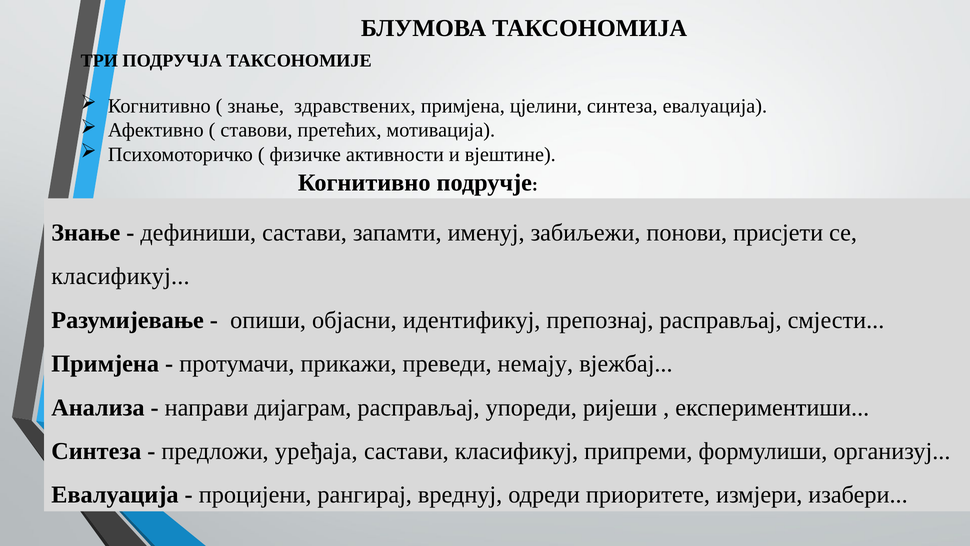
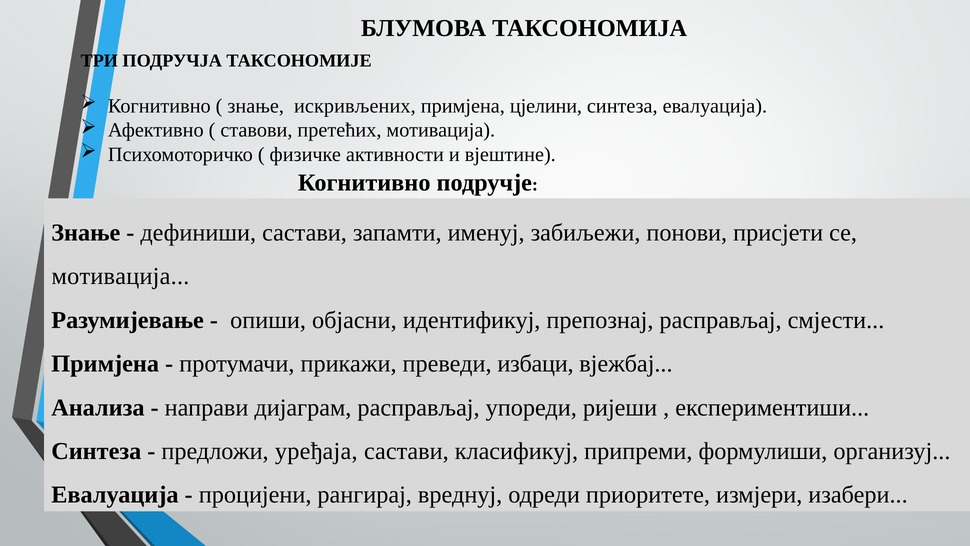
здравствених: здравствених -> искривљених (355, 106)
класификуј: класификуј -> мотивација (120, 276)
немају: немају -> избаци (536, 364)
